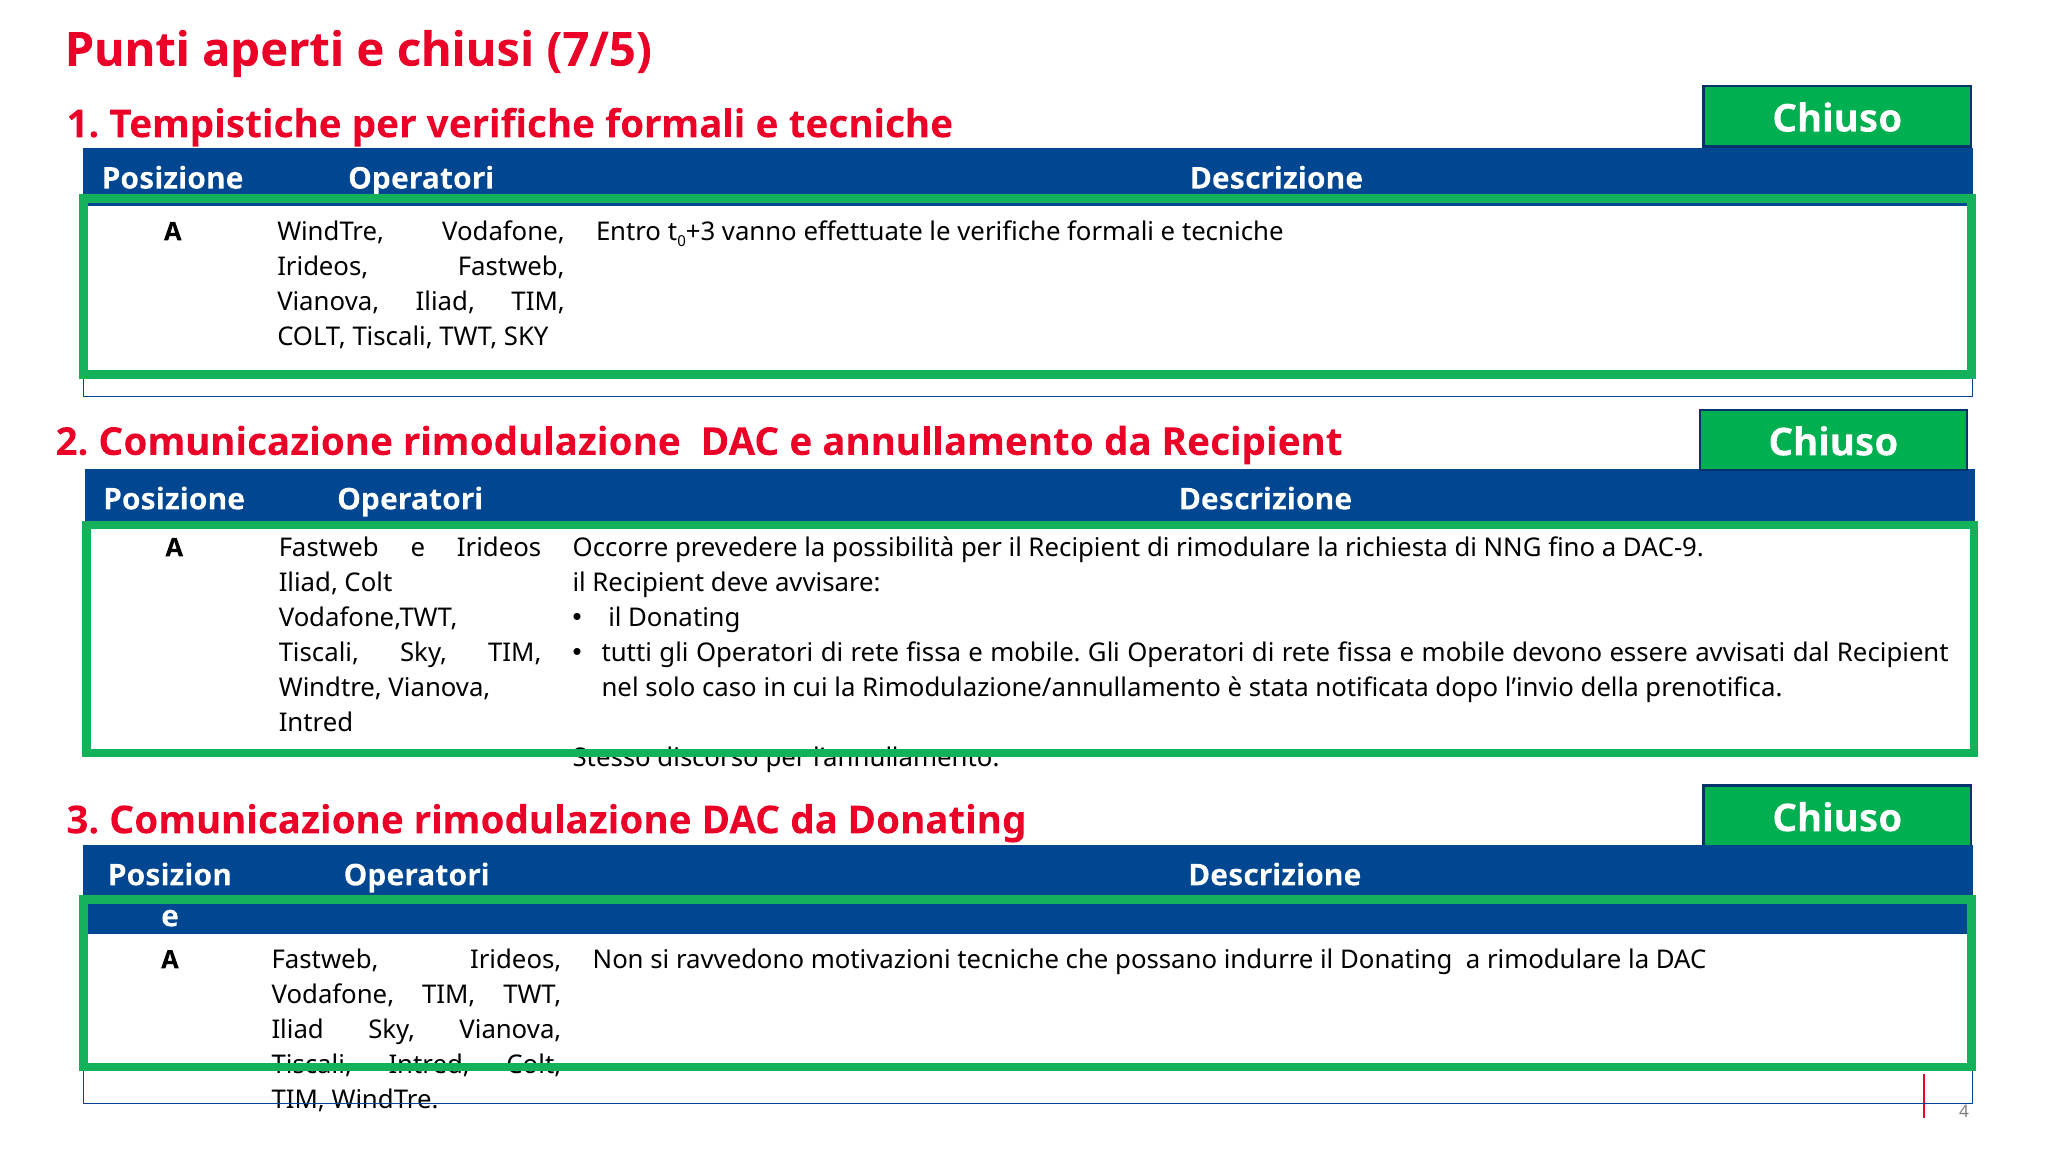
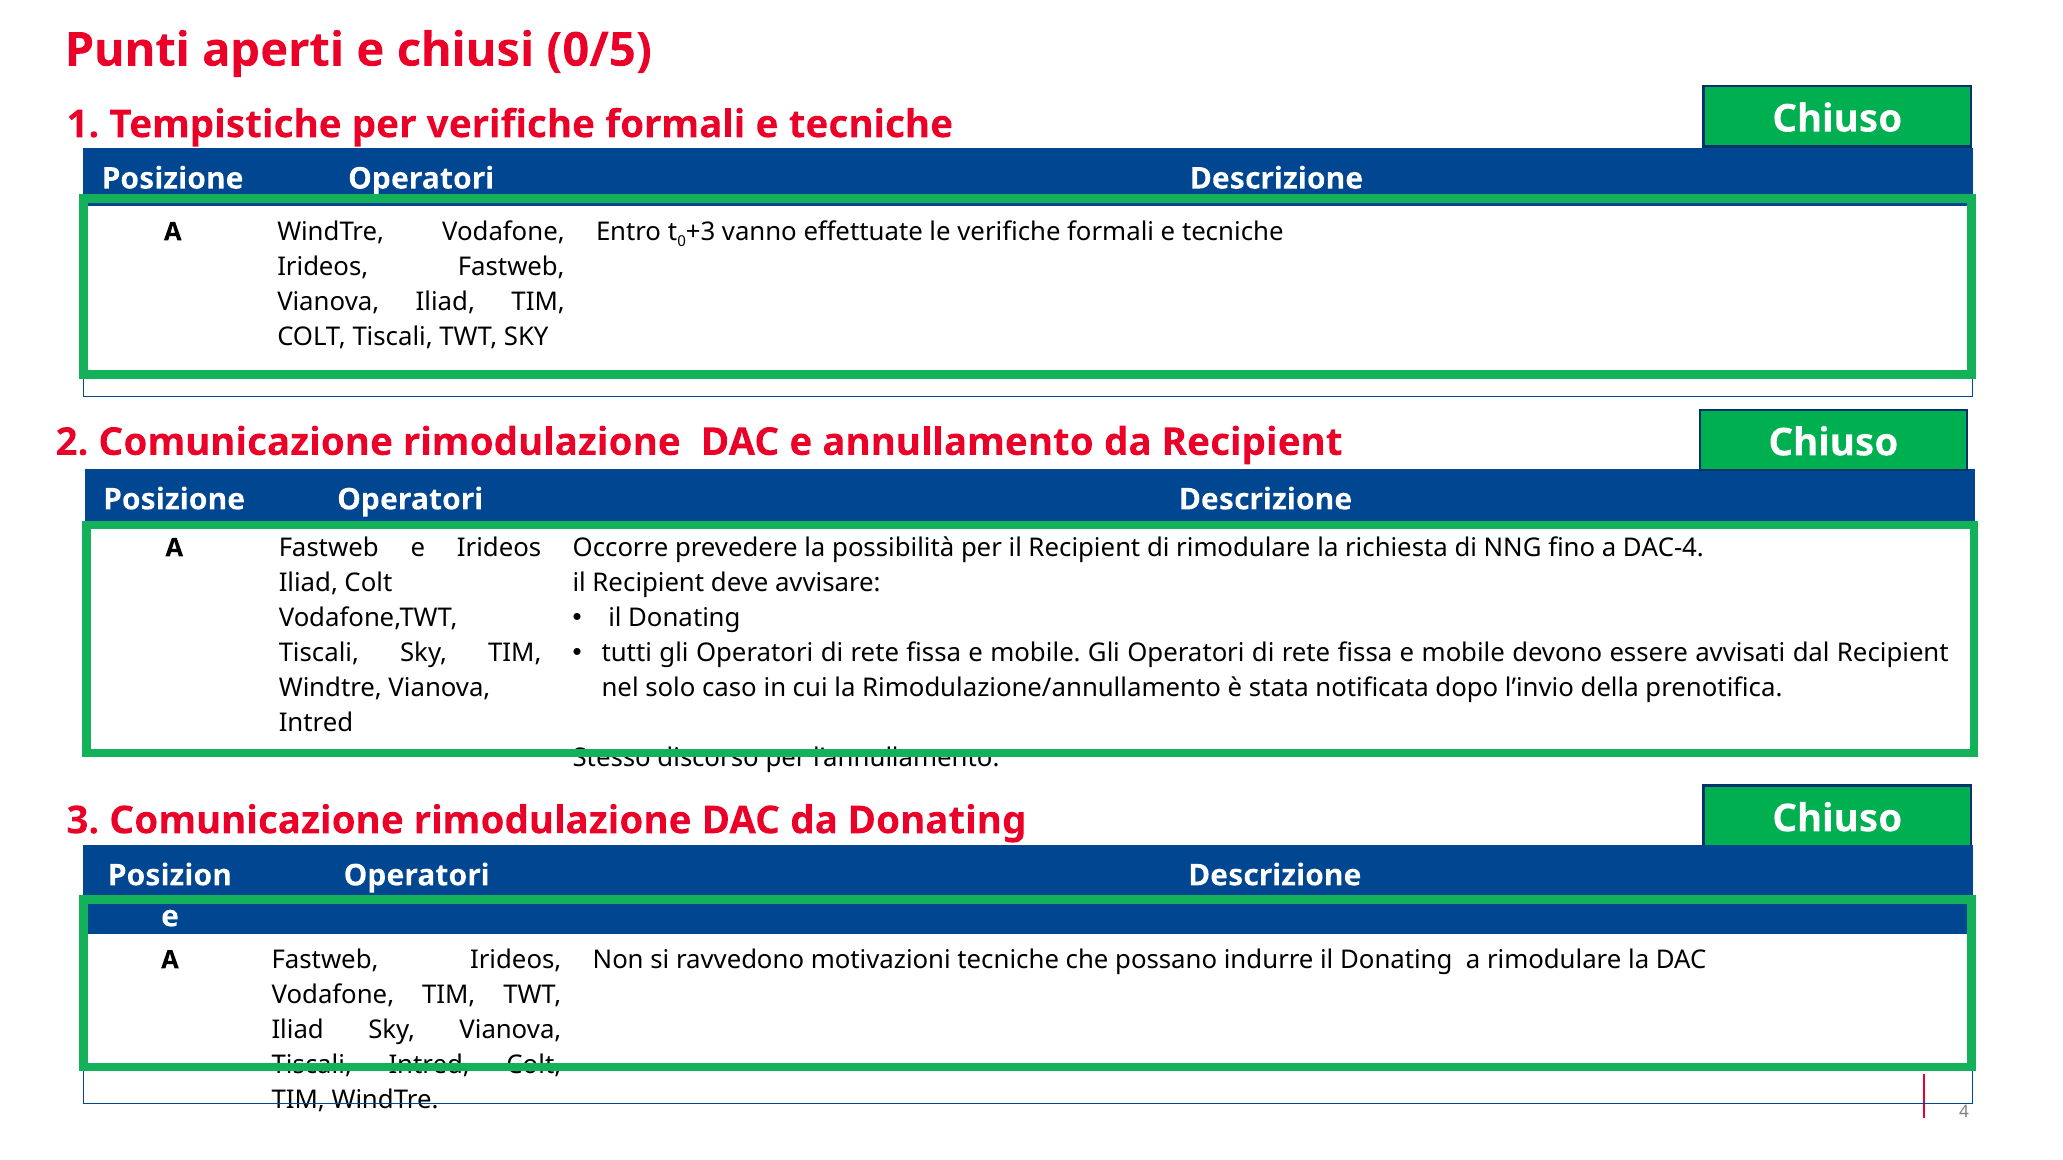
7/5: 7/5 -> 0/5 (599, 50)
DAC-9: DAC-9 -> DAC-4 (1663, 548)
